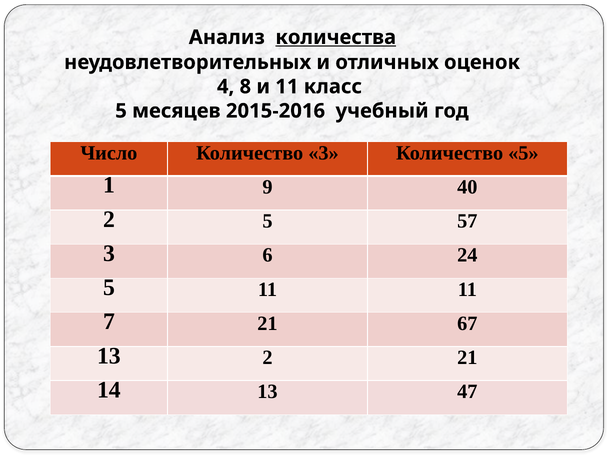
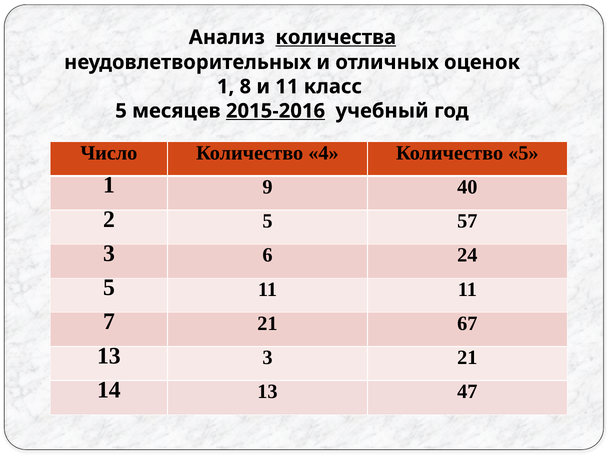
4: 4 -> 1 (226, 87)
2015-2016 underline: none -> present (275, 111)
Количество 3: 3 -> 4 (324, 153)
13 2: 2 -> 3 (267, 358)
